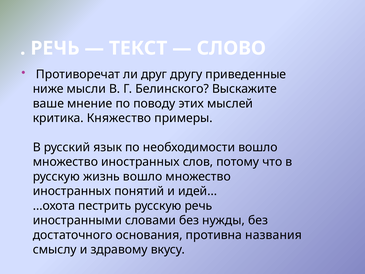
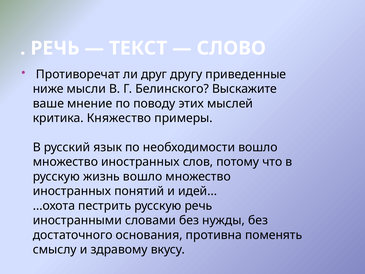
названия: названия -> поменять (274, 235)
